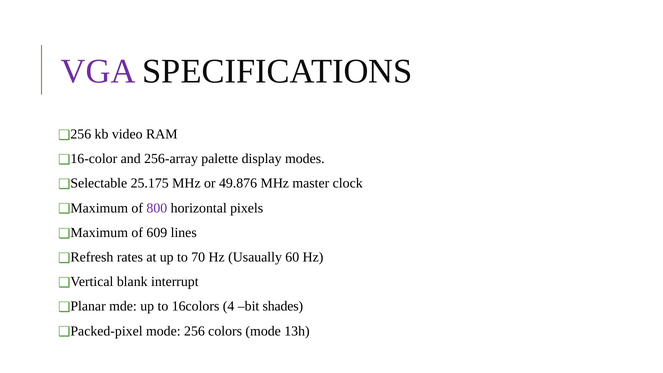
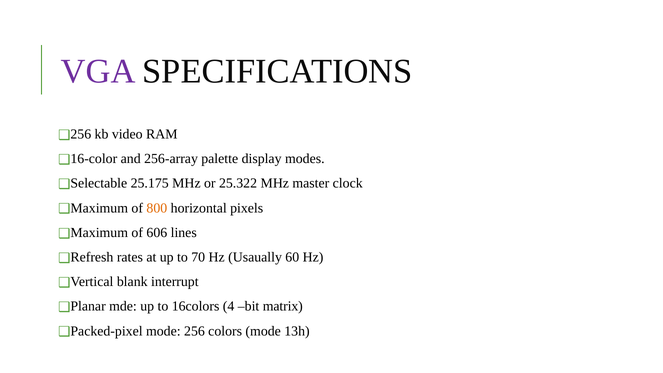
49.876: 49.876 -> 25.322 (238, 183)
800 colour: purple -> orange (157, 208)
609: 609 -> 606 (157, 233)
shades: shades -> matrix (283, 306)
